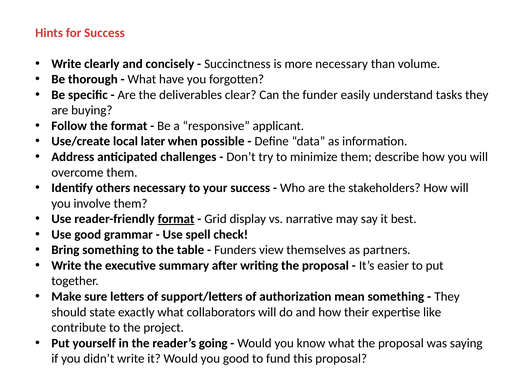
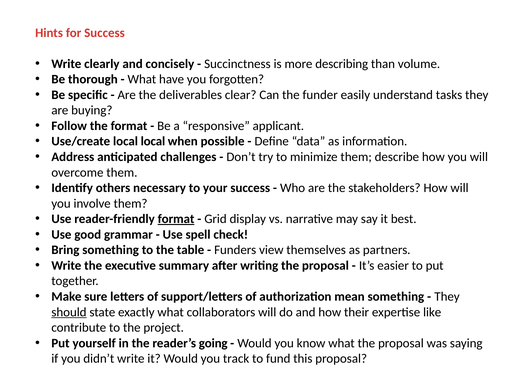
more necessary: necessary -> describing (342, 64)
local later: later -> local (153, 141)
should underline: none -> present (69, 312)
you good: good -> track (236, 358)
